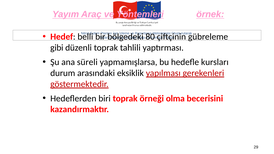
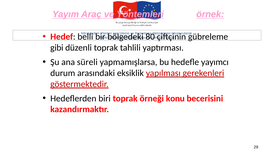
kursları: kursları -> yayımcı (215, 62)
olma: olma -> konu (175, 98)
